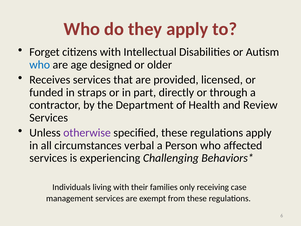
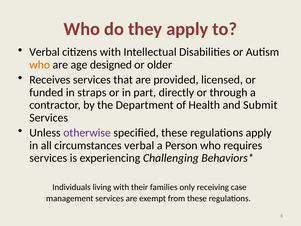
Forget: Forget -> Verbal (45, 52)
who colour: blue -> orange (40, 65)
Review: Review -> Submit (260, 105)
affected: affected -> requires (243, 145)
